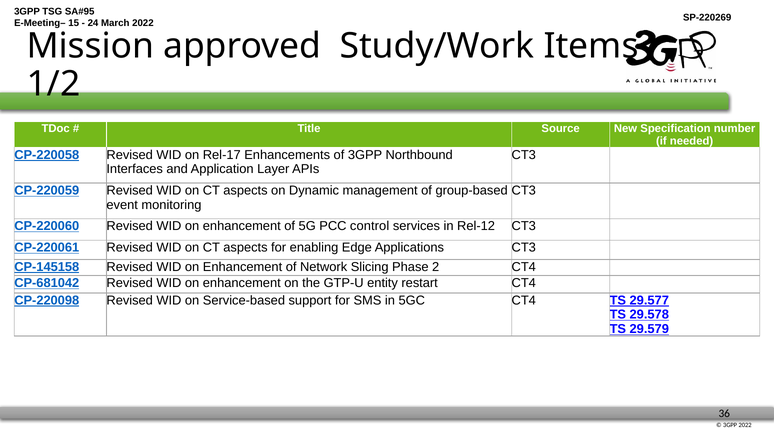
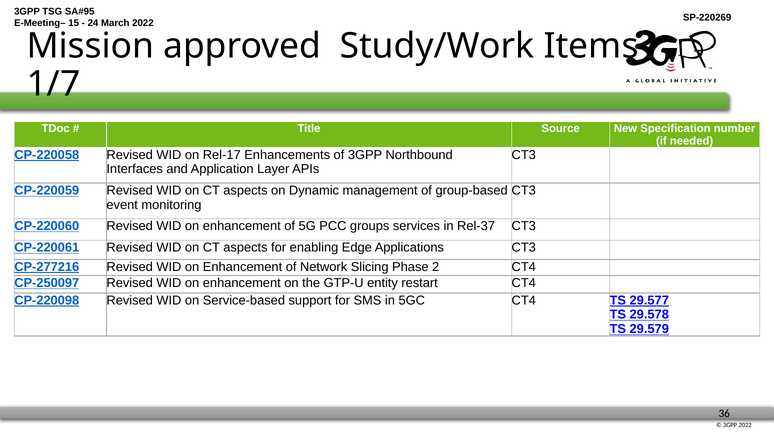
1/2: 1/2 -> 1/7 (54, 84)
control: control -> groups (370, 226)
Rel-12: Rel-12 -> Rel-37 (476, 226)
CP-145158: CP-145158 -> CP-277216 (47, 267)
CP-681042: CP-681042 -> CP-250097 (47, 283)
